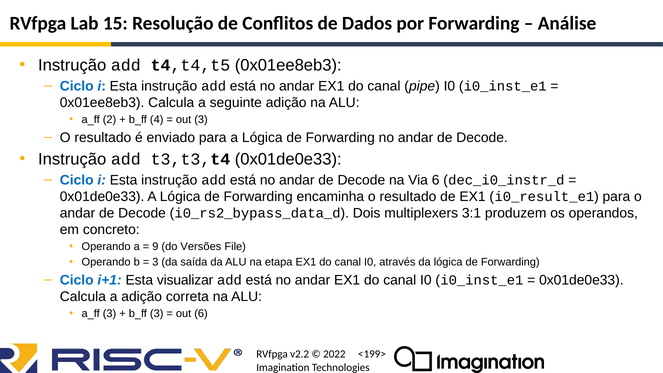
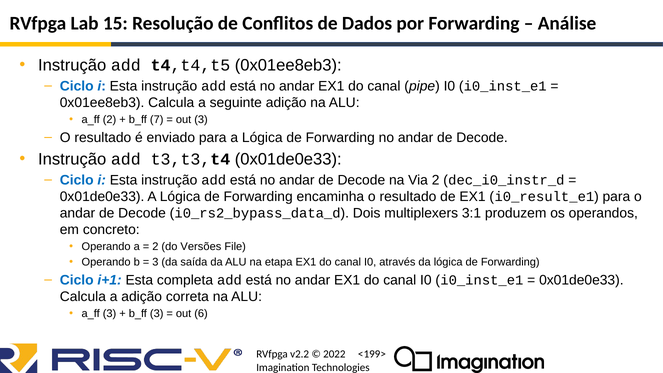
4: 4 -> 7 (157, 120)
Via 6: 6 -> 2 (436, 180)
9: 9 -> 2 (155, 247)
visualizar: visualizar -> completa (185, 280)
